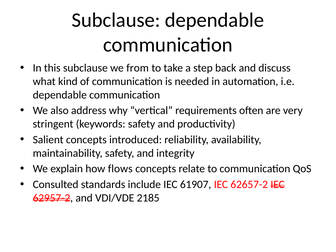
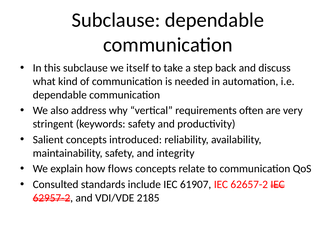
from: from -> itself (138, 68)
